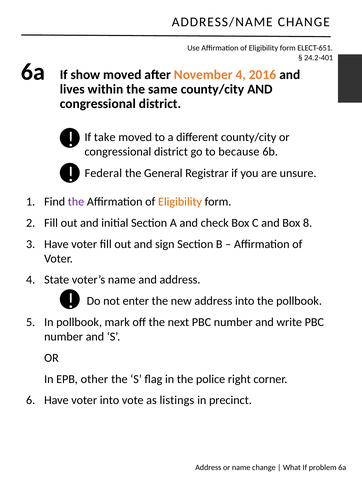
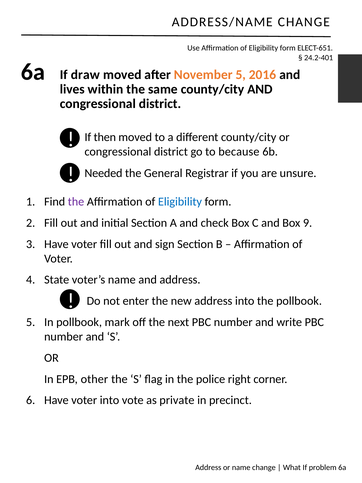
show: show -> draw (85, 75)
November 4: 4 -> 5 (241, 75)
take: take -> then (105, 137)
Federal: Federal -> Needed (103, 173)
Eligibility colour: orange -> blue (180, 201)
8: 8 -> 9 (308, 223)
listings: listings -> private (177, 400)
